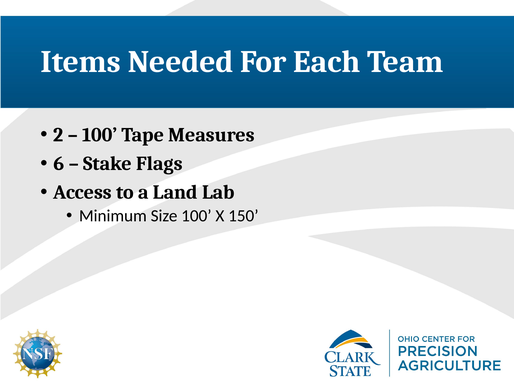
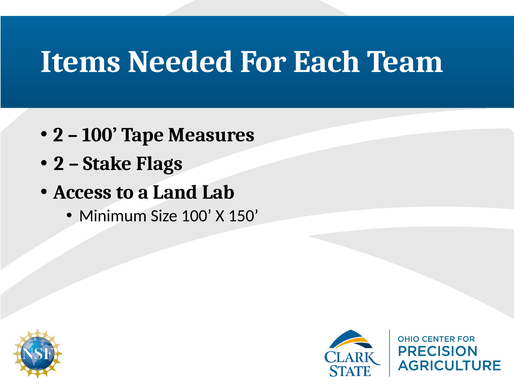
6: 6 -> 2 (59, 164)
